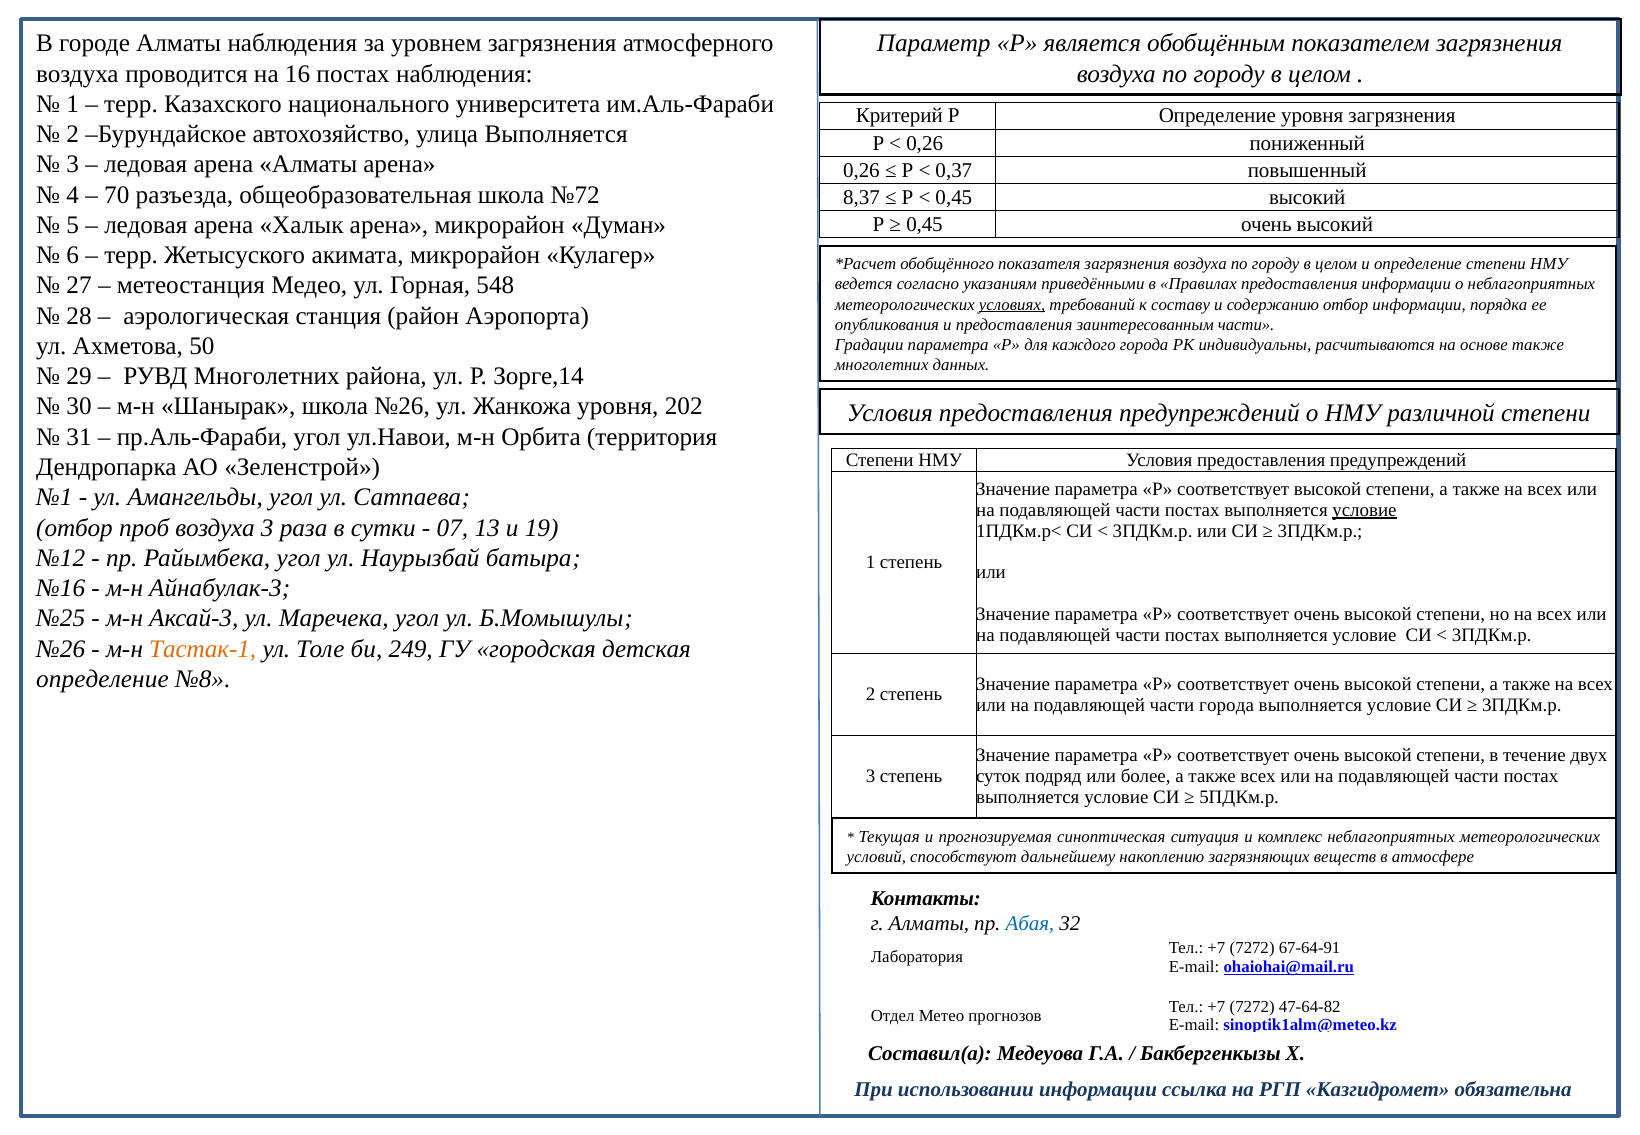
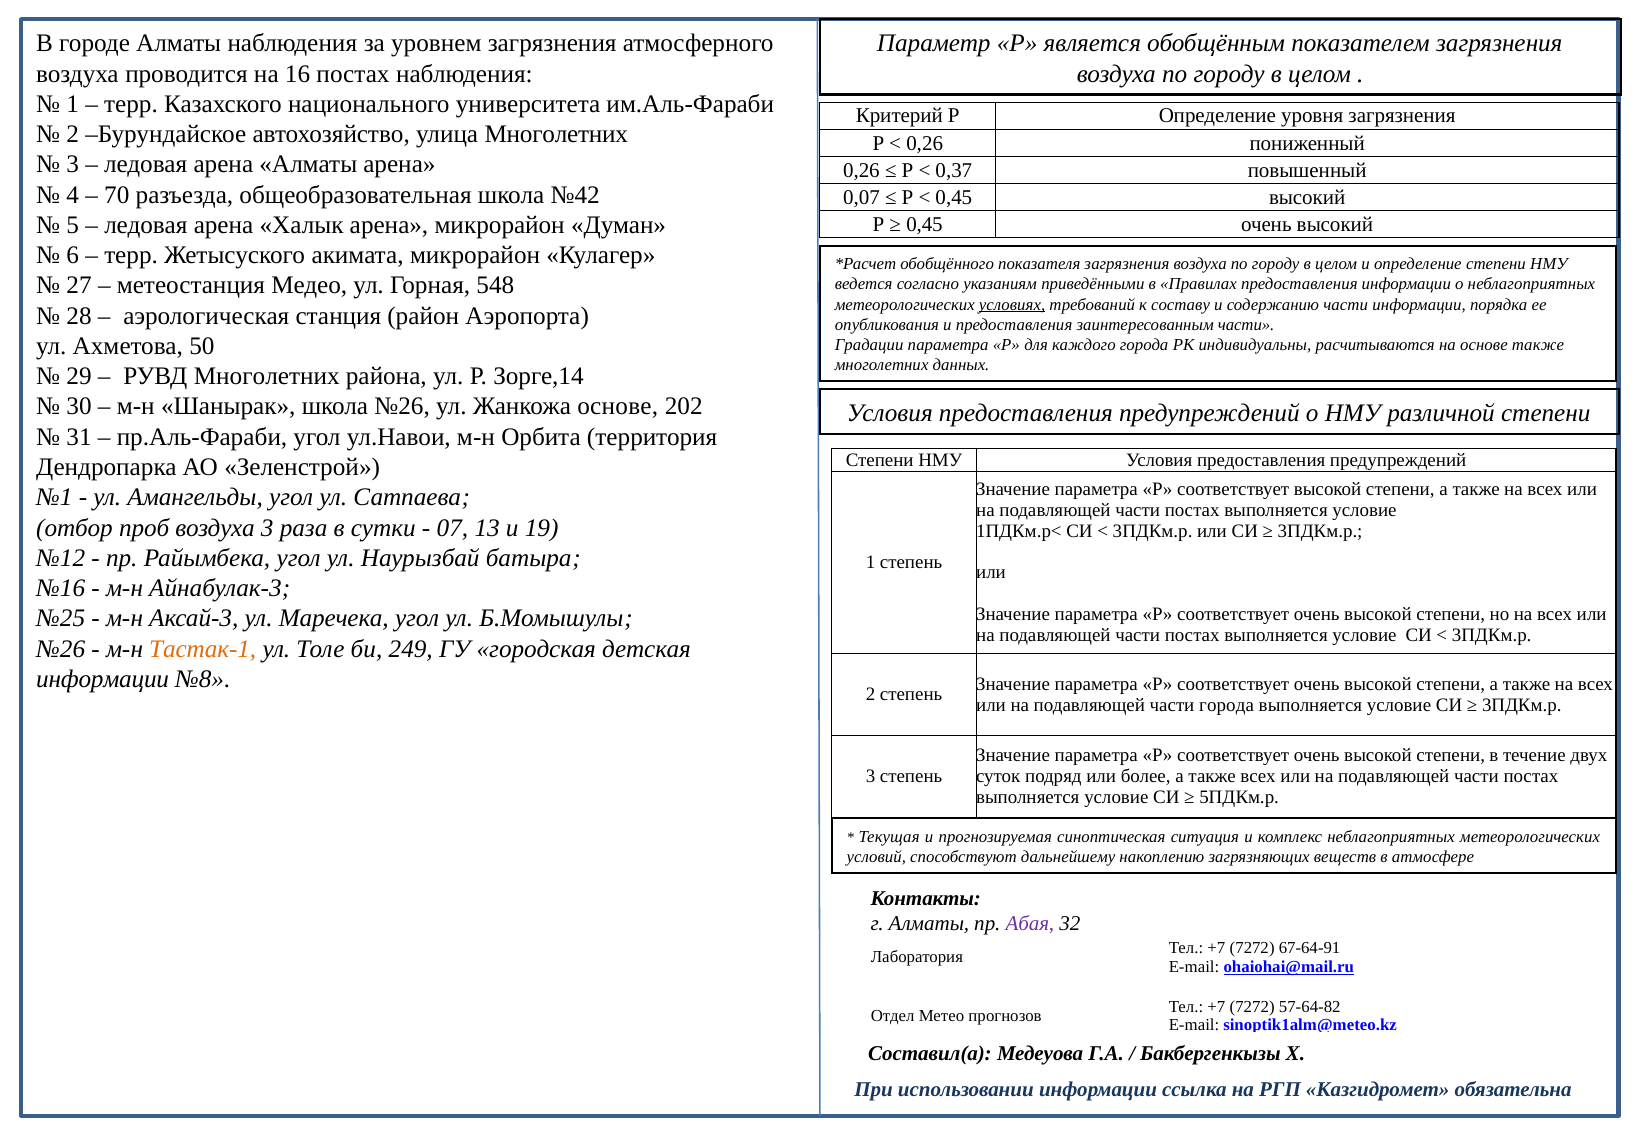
улица Выполняется: Выполняется -> Многолетних (556, 134)
№72: №72 -> №42 (575, 195)
8,37: 8,37 -> 0,07 (862, 197)
содержанию отбор: отбор -> части (1346, 305)
Жанкожа уровня: уровня -> основе (618, 407)
условие underline: present -> none (1364, 510)
определение: определение -> информации (103, 679)
Абая colour: blue -> purple (1030, 924)
47-64-82: 47-64-82 -> 57-64-82 (1310, 1007)
